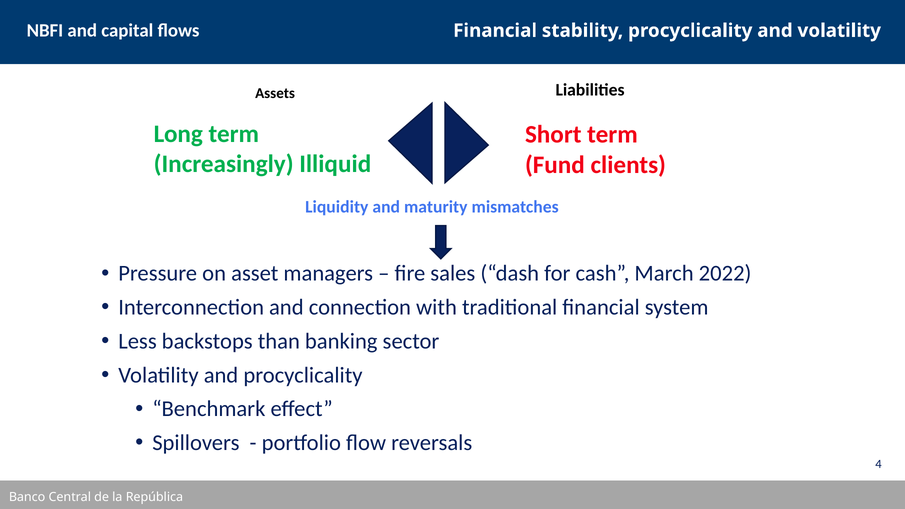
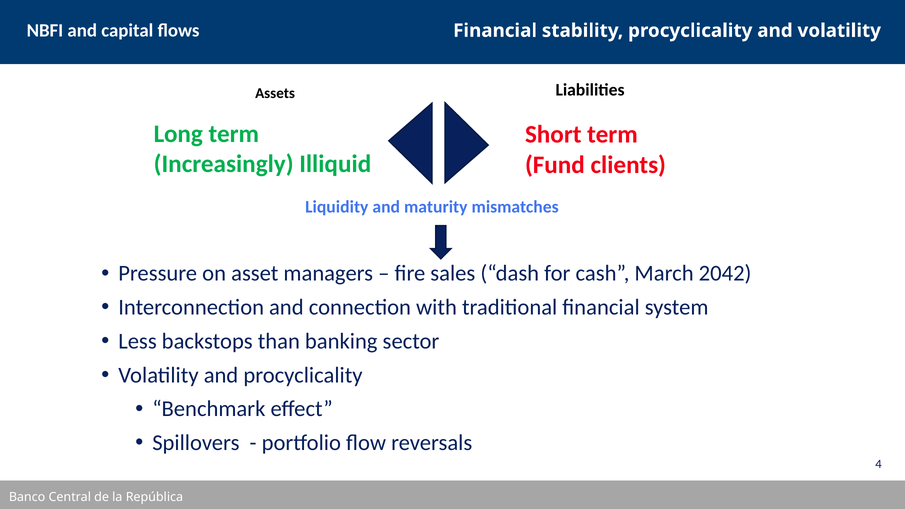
2022: 2022 -> 2042 (725, 273)
